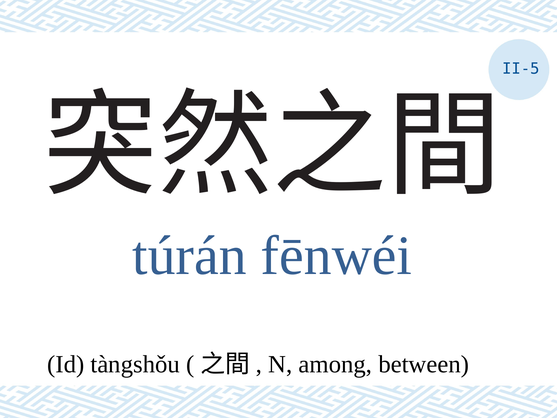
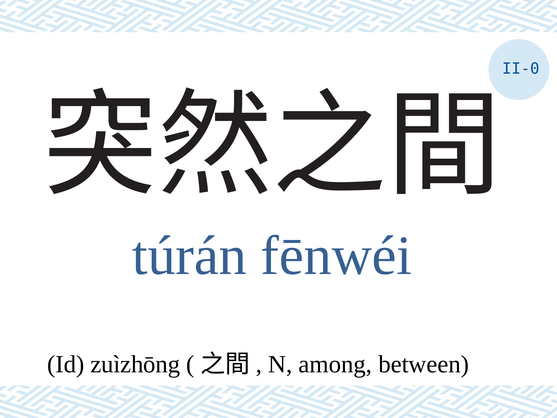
II-5: II-5 -> II-0 (521, 69)
tàngshǒu: tàngshǒu -> zuìzhōng (135, 364)
